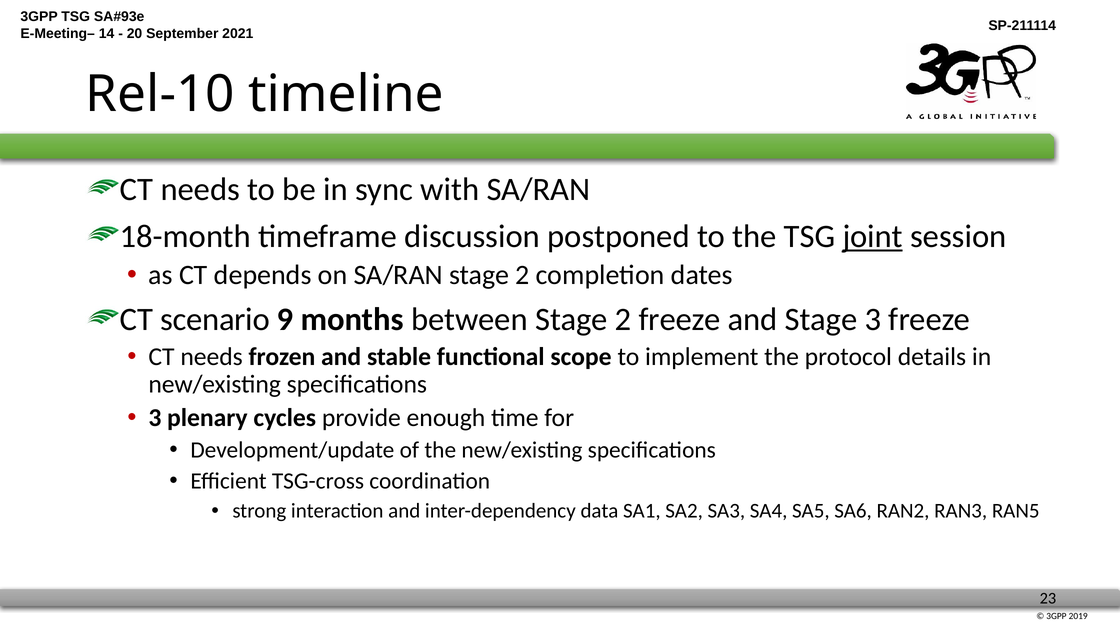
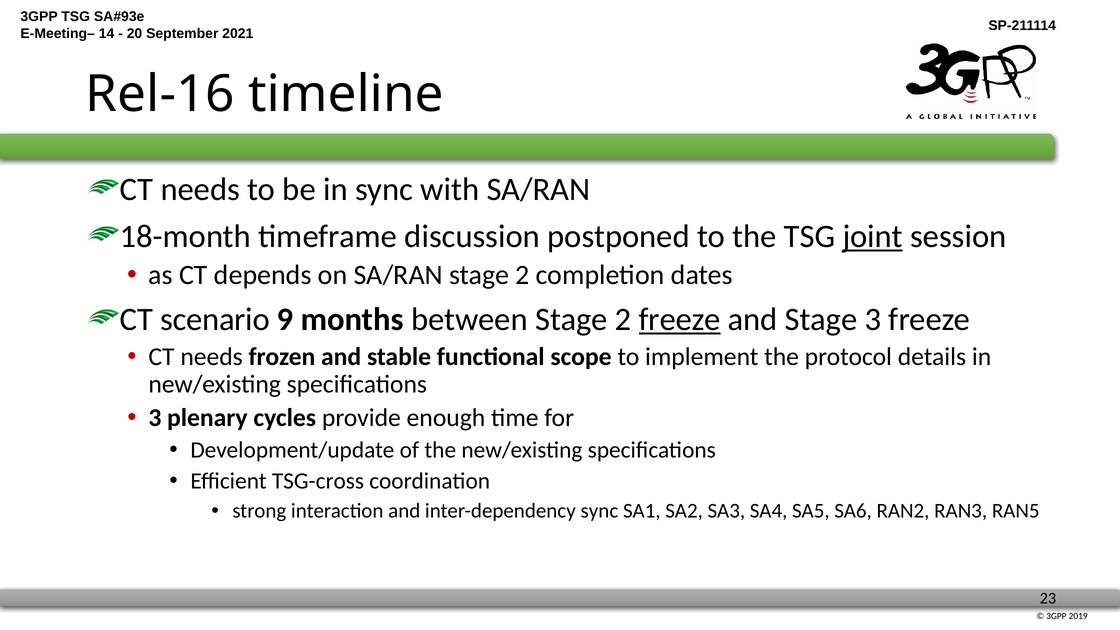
Rel-10: Rel-10 -> Rel-16 (160, 94)
freeze underline: none -> present (680, 319)
inter-dependency data: data -> sync (599, 511)
